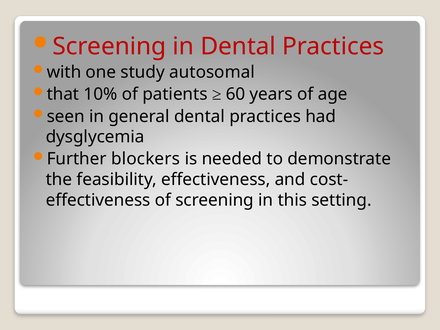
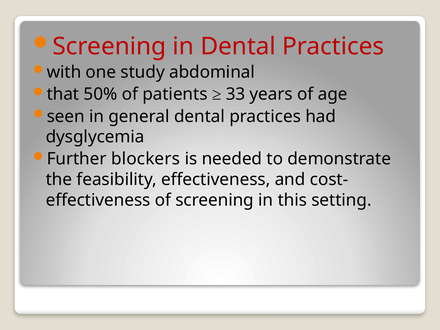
autosomal: autosomal -> abdominal (212, 72)
10%: 10% -> 50% (100, 94)
60: 60 -> 33 (235, 94)
